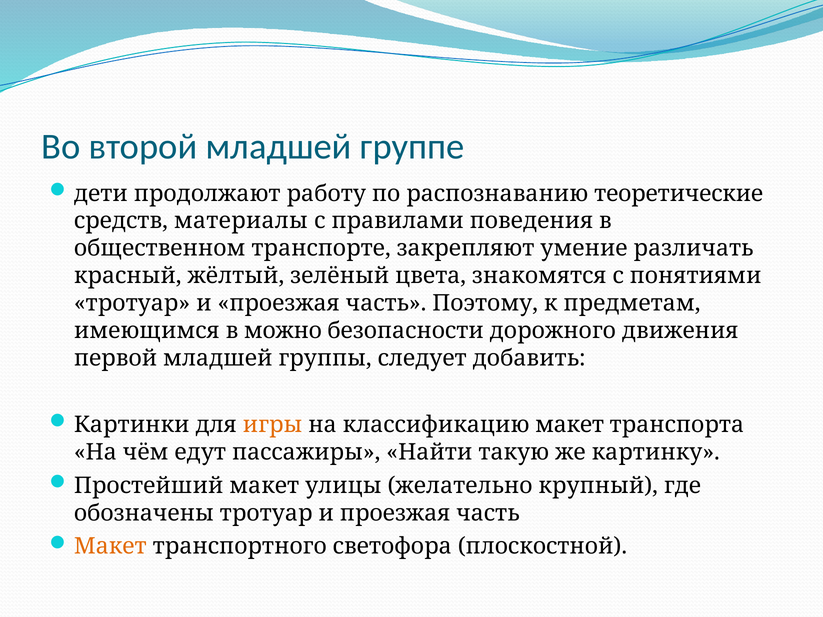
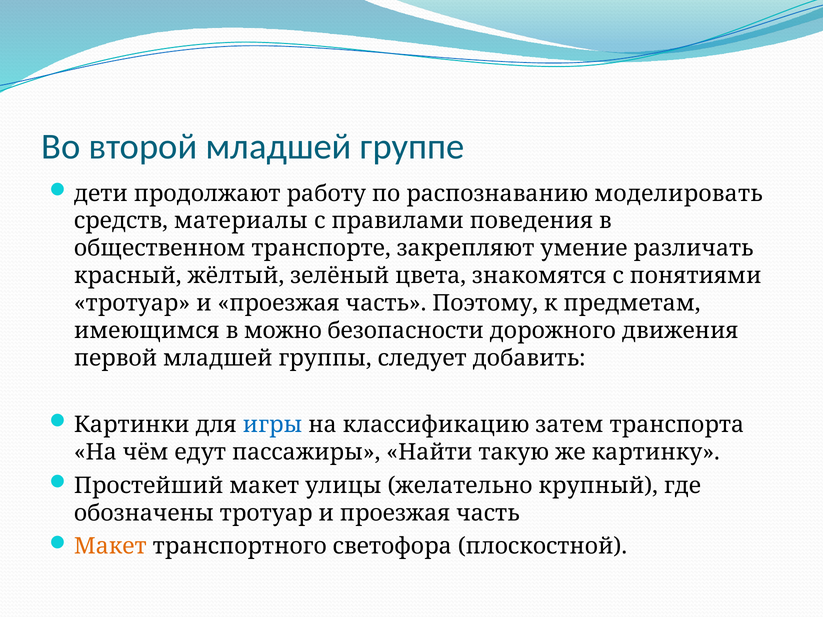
теоретические: теоретические -> моделировать (678, 194)
игры colour: orange -> blue (273, 425)
классификацию макет: макет -> затем (569, 425)
